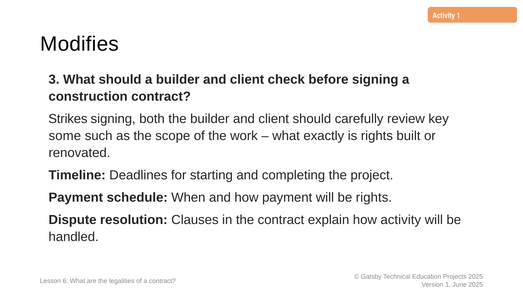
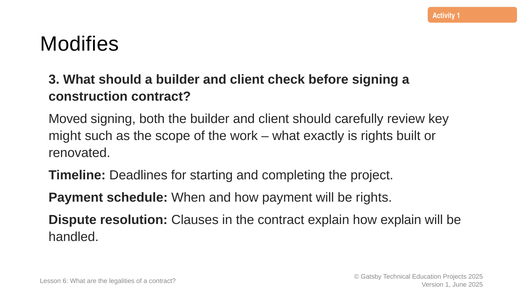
Strikes: Strikes -> Moved (68, 119)
some: some -> might (65, 136)
how activity: activity -> explain (401, 220)
